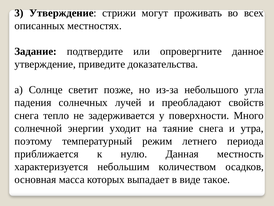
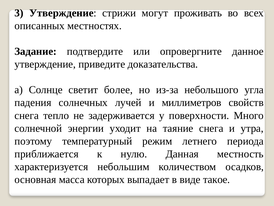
позже: позже -> более (118, 90)
преобладают: преобладают -> миллиметров (192, 102)
